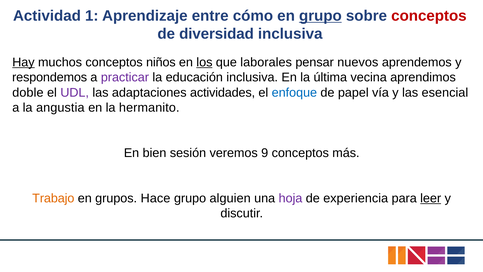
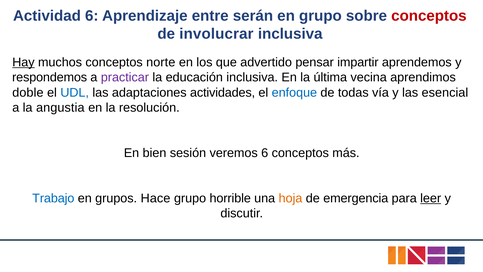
Actividad 1: 1 -> 6 (92, 16)
cómo: cómo -> serán (253, 16)
grupo underline: present -> none (320, 16)
diversidad: diversidad -> involucrar (216, 34)
niños: niños -> norte (161, 62)
los underline: present -> none (204, 62)
laborales: laborales -> advertido (266, 62)
nuevos: nuevos -> impartir (358, 62)
UDL colour: purple -> blue (75, 92)
papel: papel -> todas (353, 92)
hermanito: hermanito -> resolución (149, 108)
veremos 9: 9 -> 6 (265, 153)
Trabajo colour: orange -> blue (53, 198)
alguien: alguien -> horrible (230, 198)
hoja colour: purple -> orange (291, 198)
experiencia: experiencia -> emergencia (356, 198)
